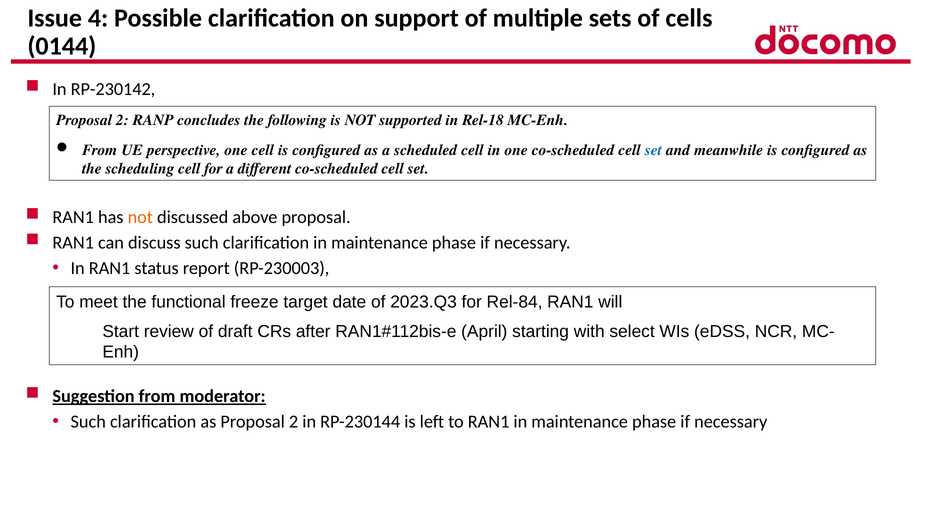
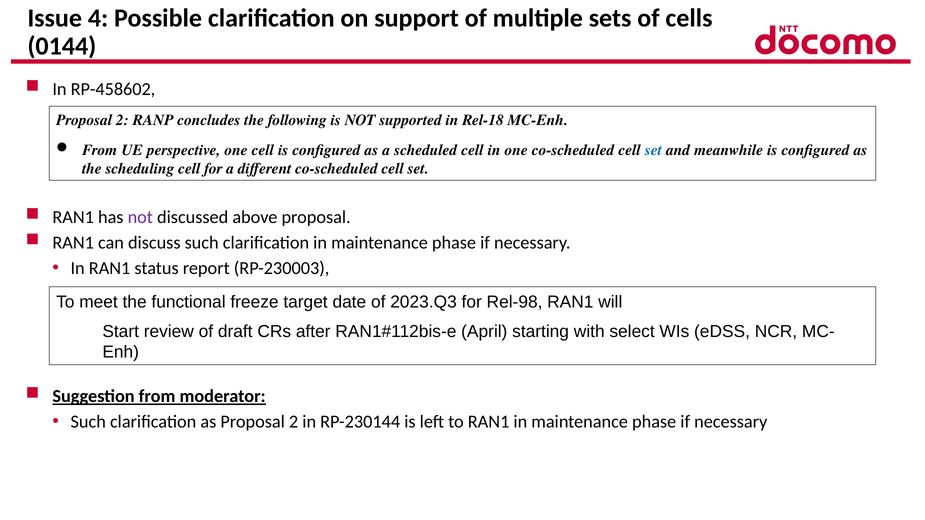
RP-230142: RP-230142 -> RP-458602 (113, 89)
not colour: orange -> purple (140, 217)
Rel-84: Rel-84 -> Rel-98 (515, 302)
